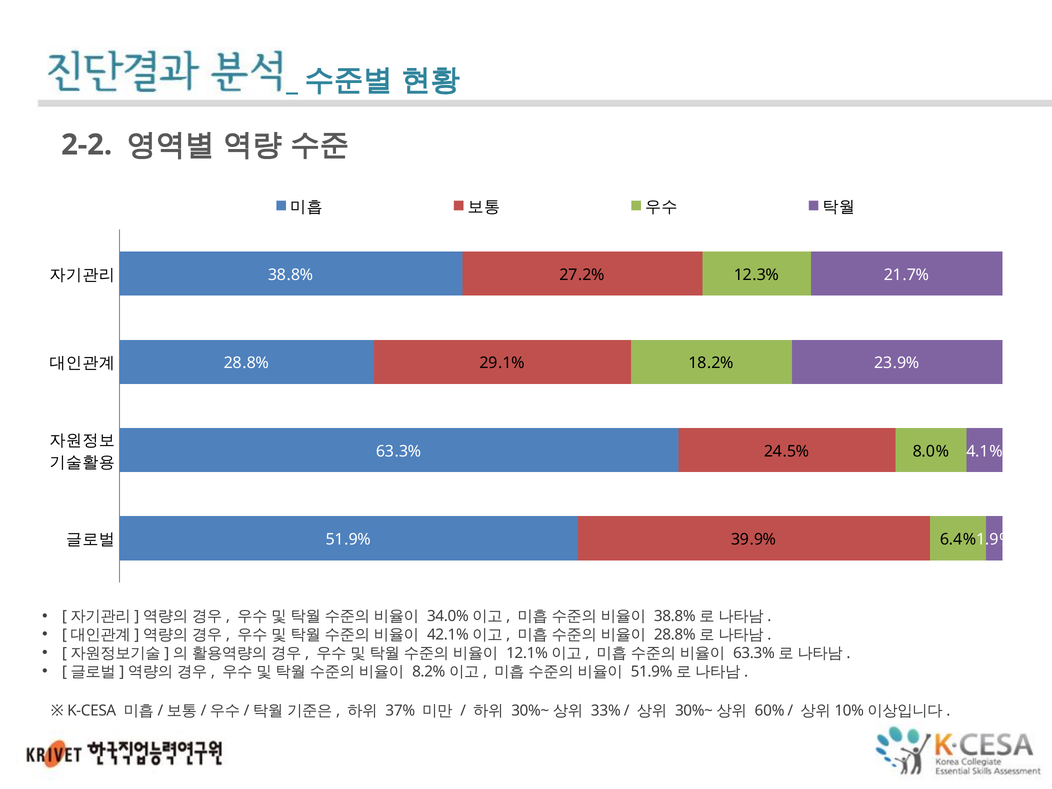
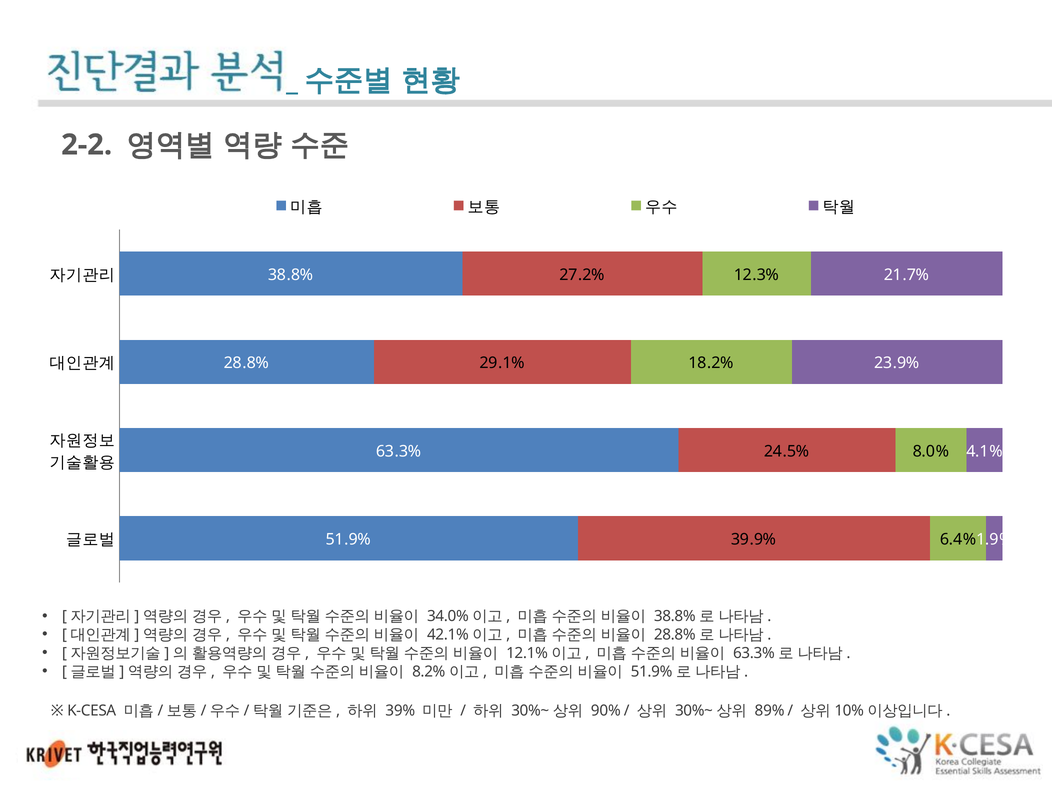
37%: 37% -> 39% (400, 711)
33%: 33% -> 90% (606, 711)
60%: 60% -> 89% (770, 711)
